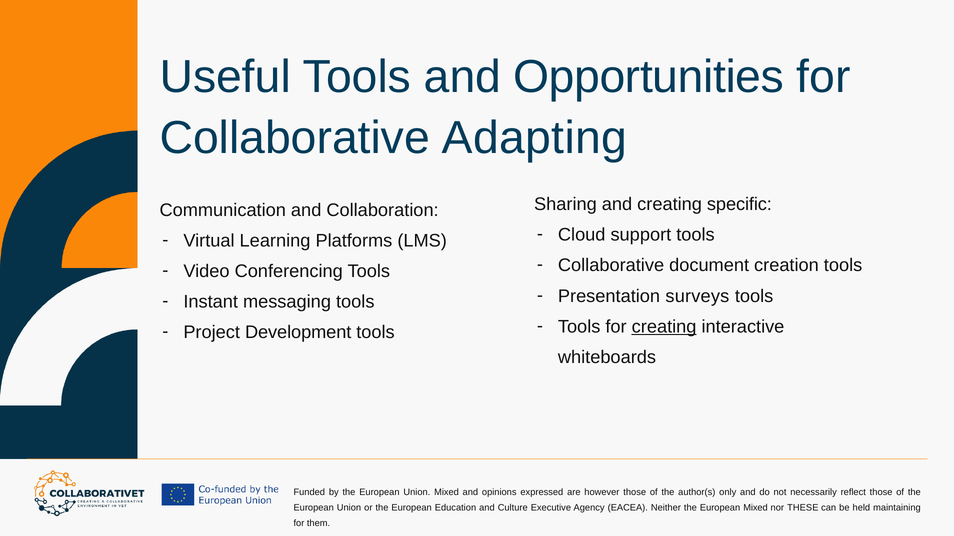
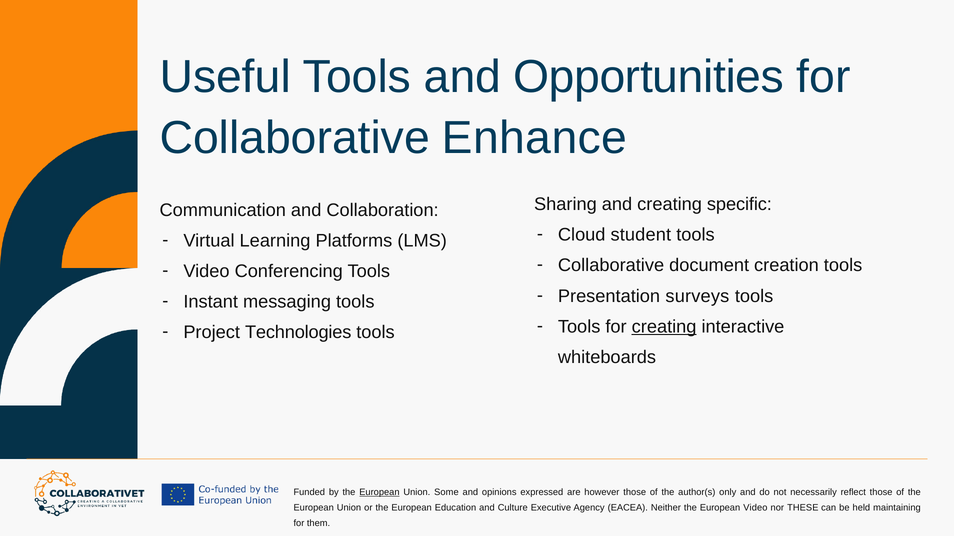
Adapting: Adapting -> Enhance (534, 138)
support: support -> student (641, 235)
Development: Development -> Technologies (298, 333)
European underline: none -> present (379, 493)
Union Mixed: Mixed -> Some (446, 493)
European Mixed: Mixed -> Video (755, 508)
